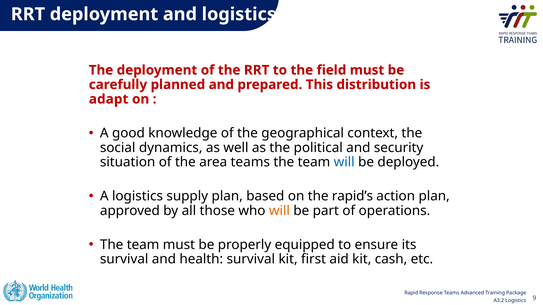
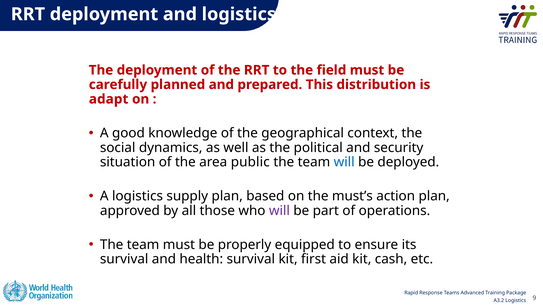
area teams: teams -> public (250, 162)
rapid’s: rapid’s -> must’s (352, 196)
will colour: orange -> purple (279, 211)
